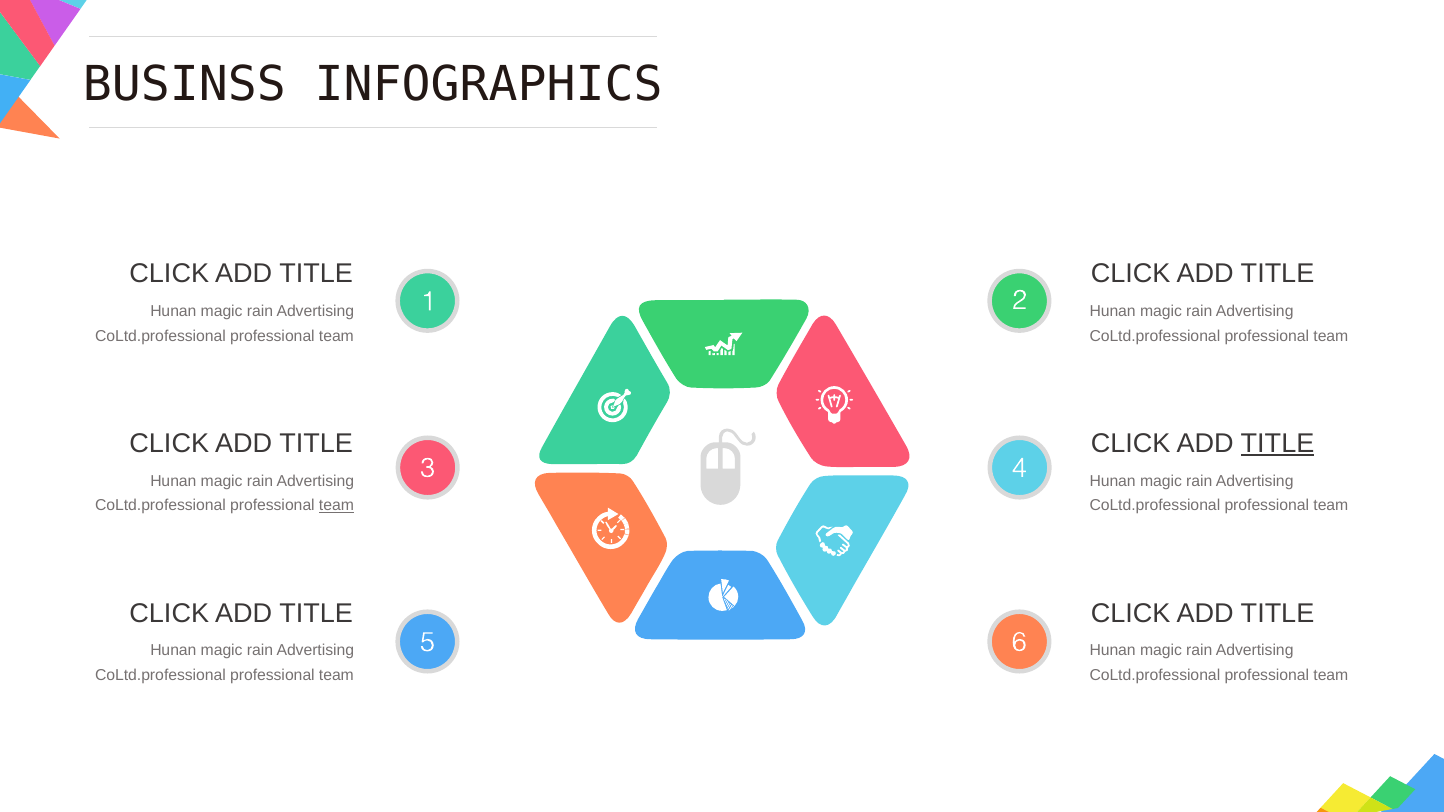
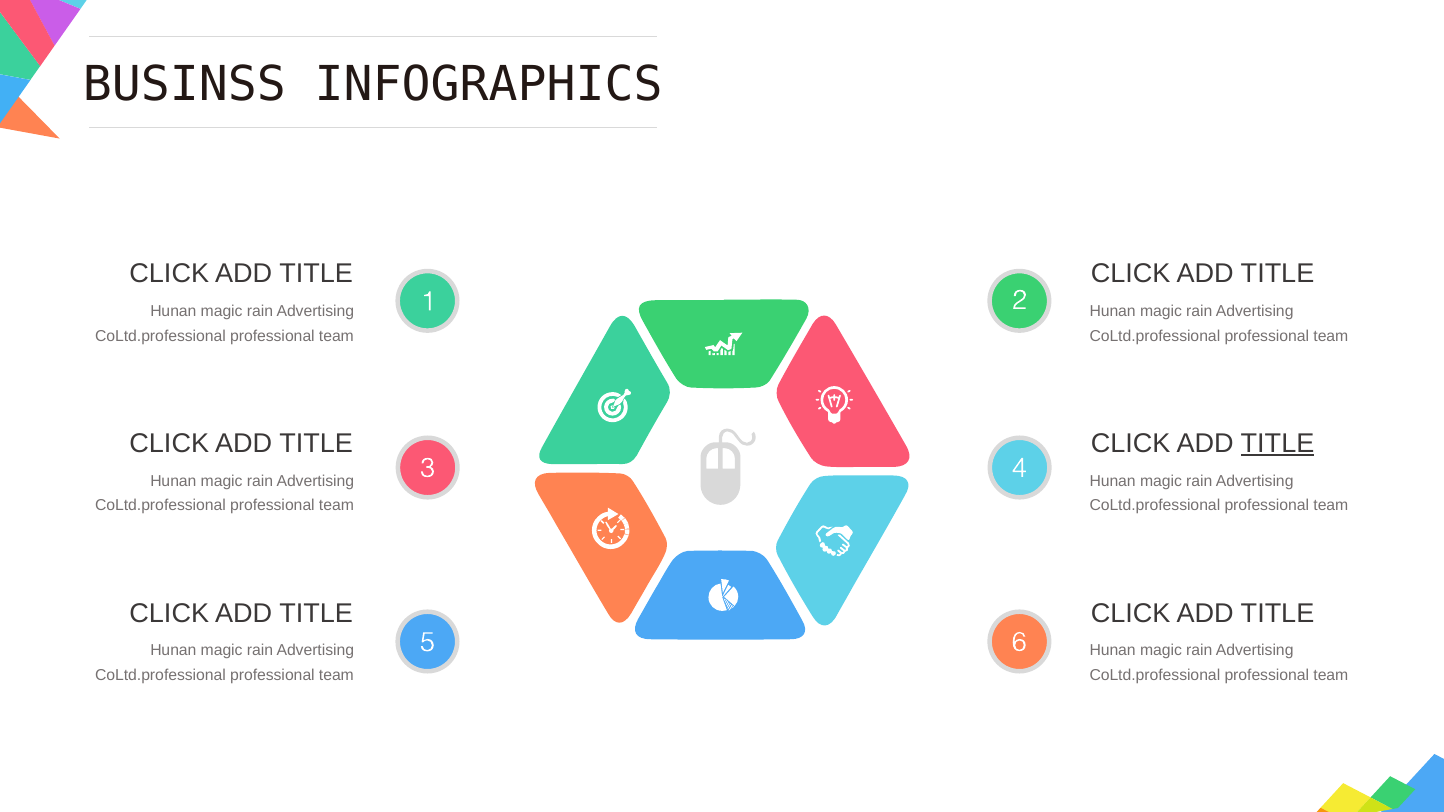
team underline: present -> none (336, 506)
